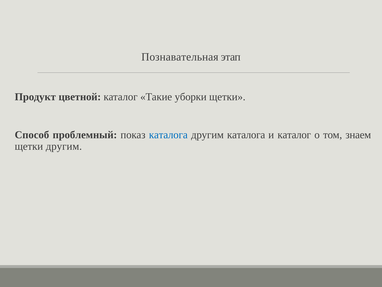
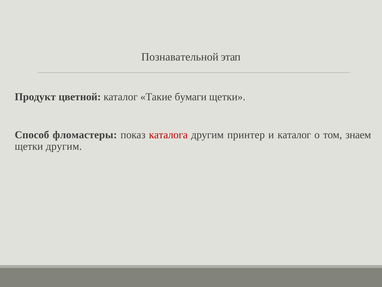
Познавательная: Познавательная -> Познавательной (180, 57)
уборки: уборки -> бумаги (191, 97)
проблемный: проблемный -> фломастеры (85, 135)
каталога colour: blue -> red (168, 135)
другим каталога: каталога -> принтер (246, 135)
